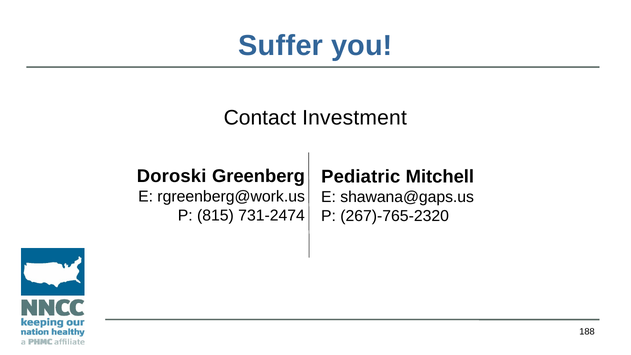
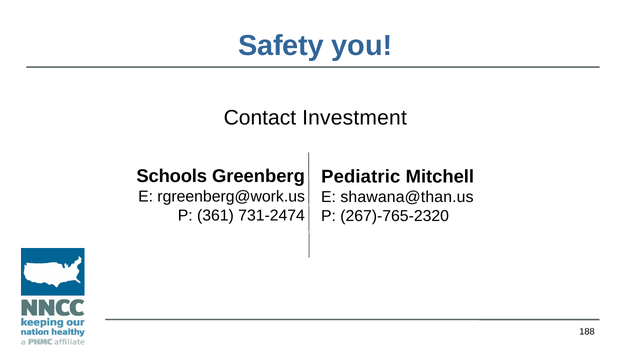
Suffer: Suffer -> Safety (281, 46)
Doroski: Doroski -> Schools (172, 176)
shawana@gaps.us: shawana@gaps.us -> shawana@than.us (407, 197)
815: 815 -> 361 (215, 216)
